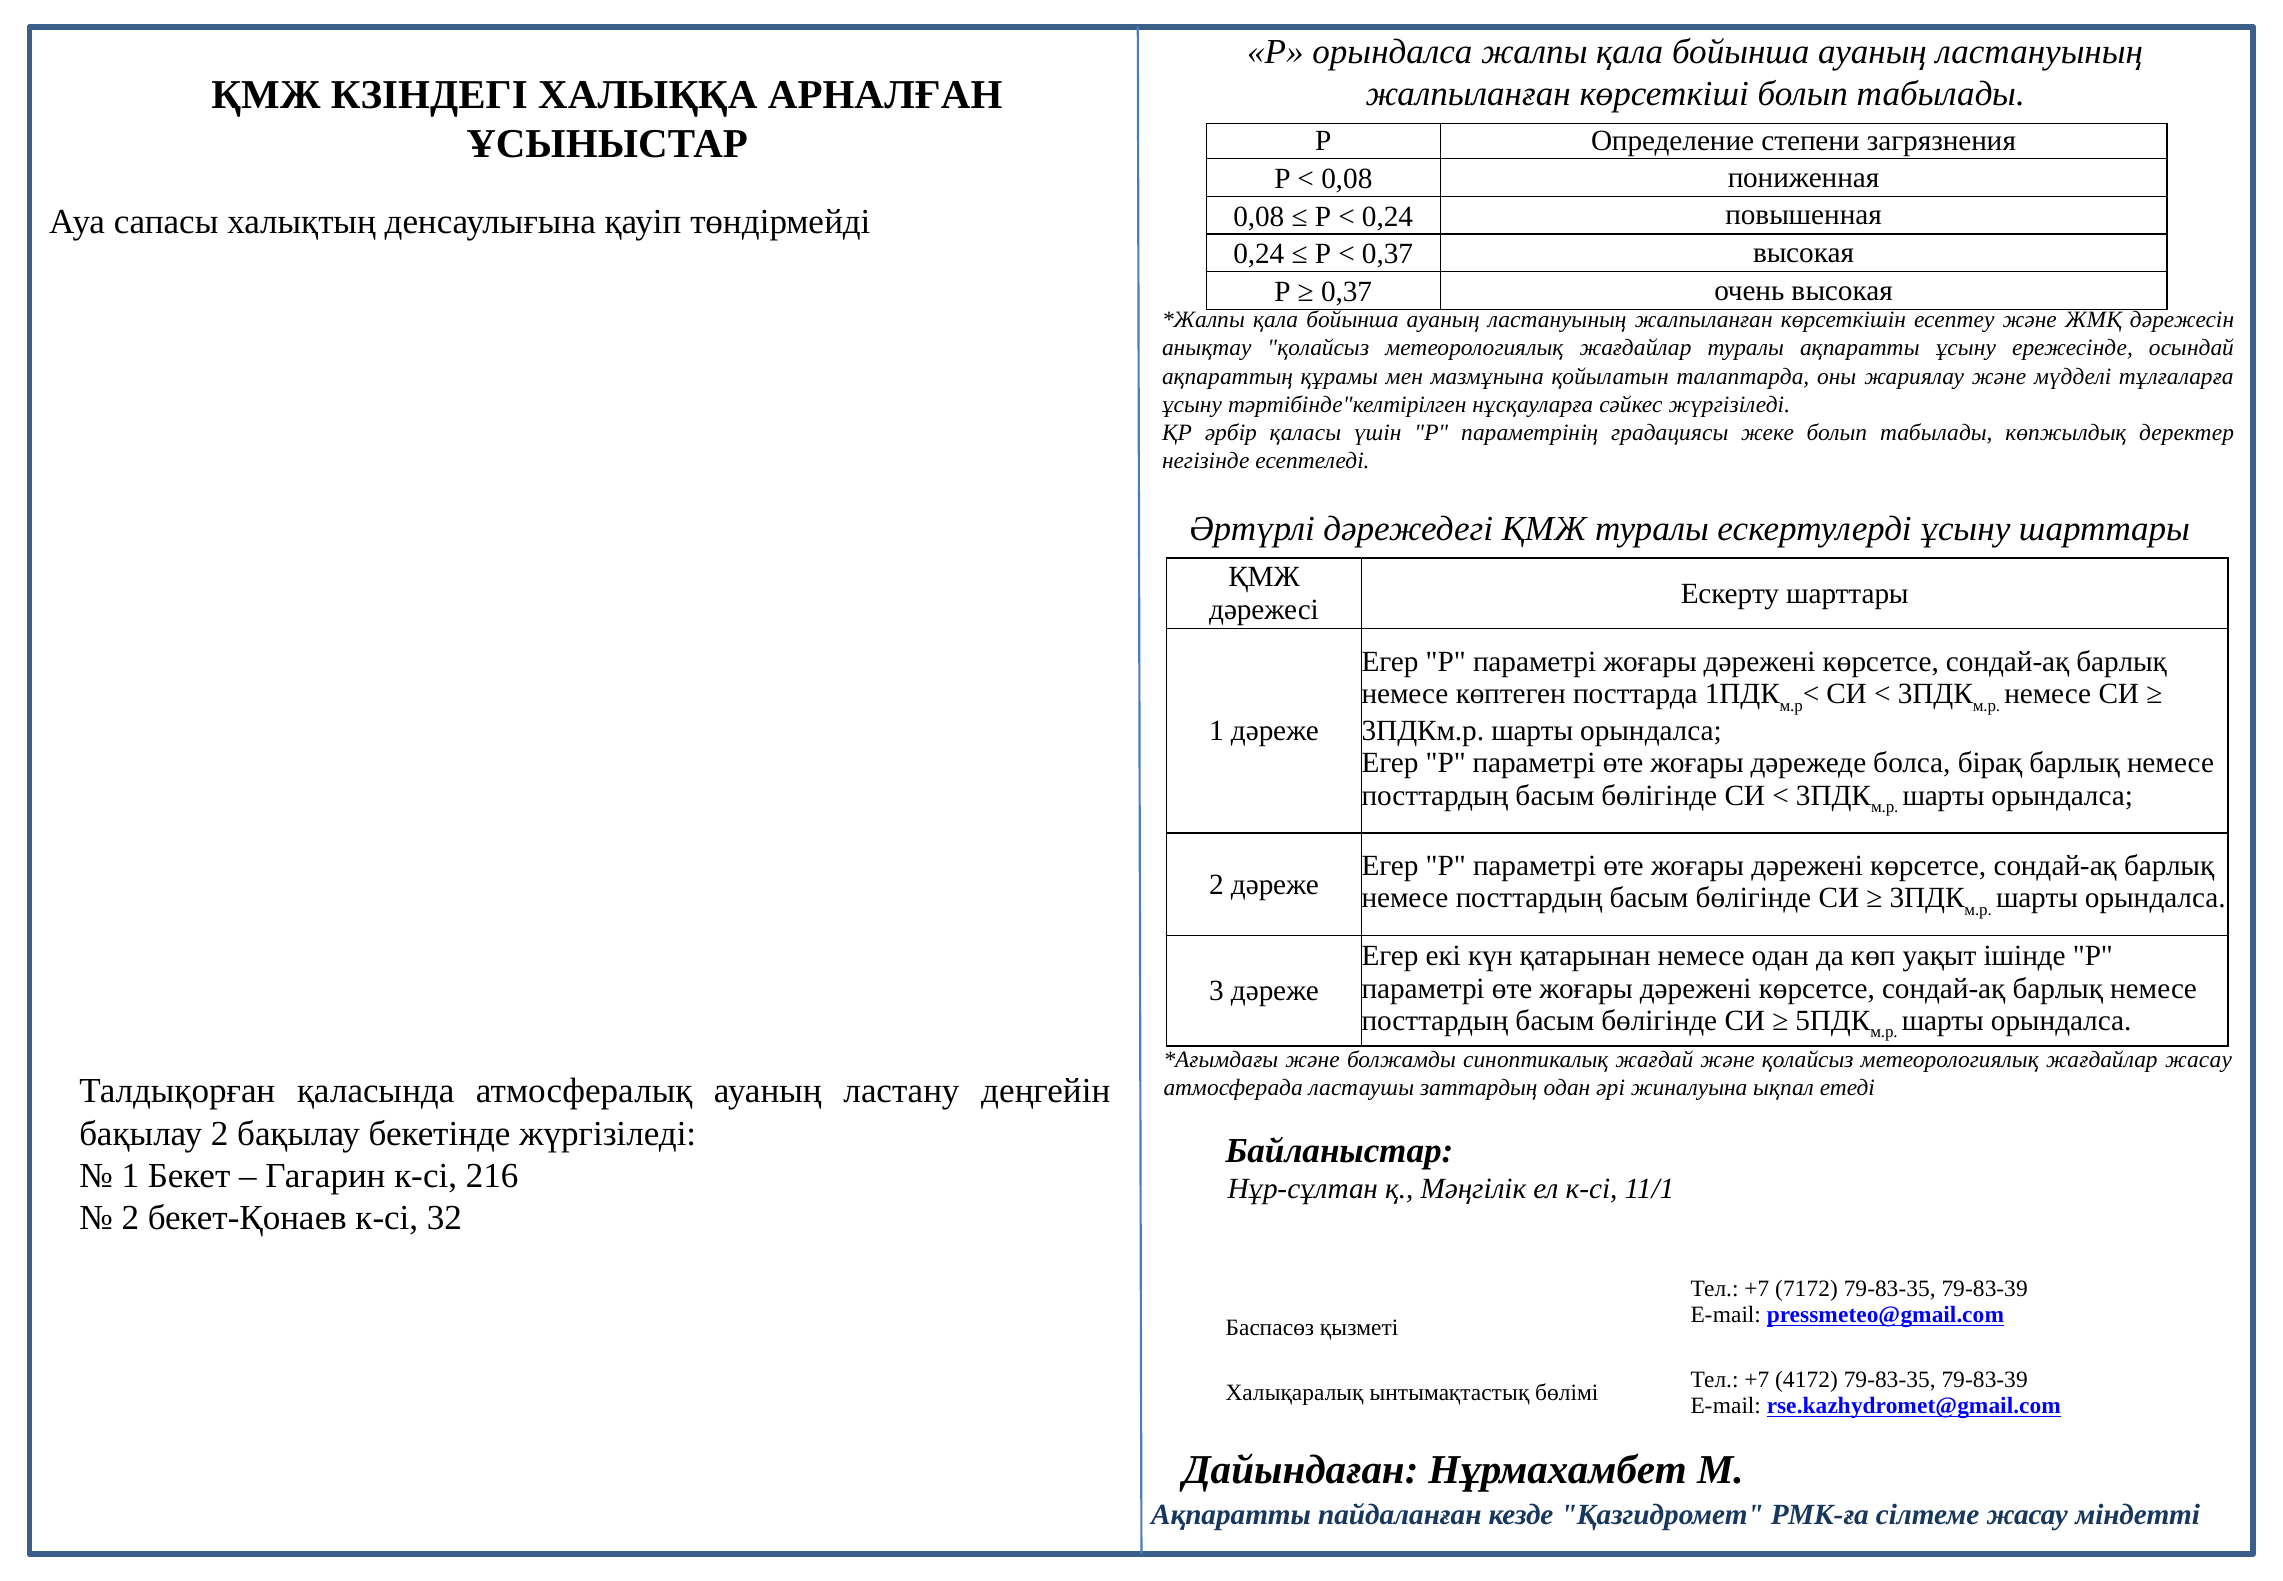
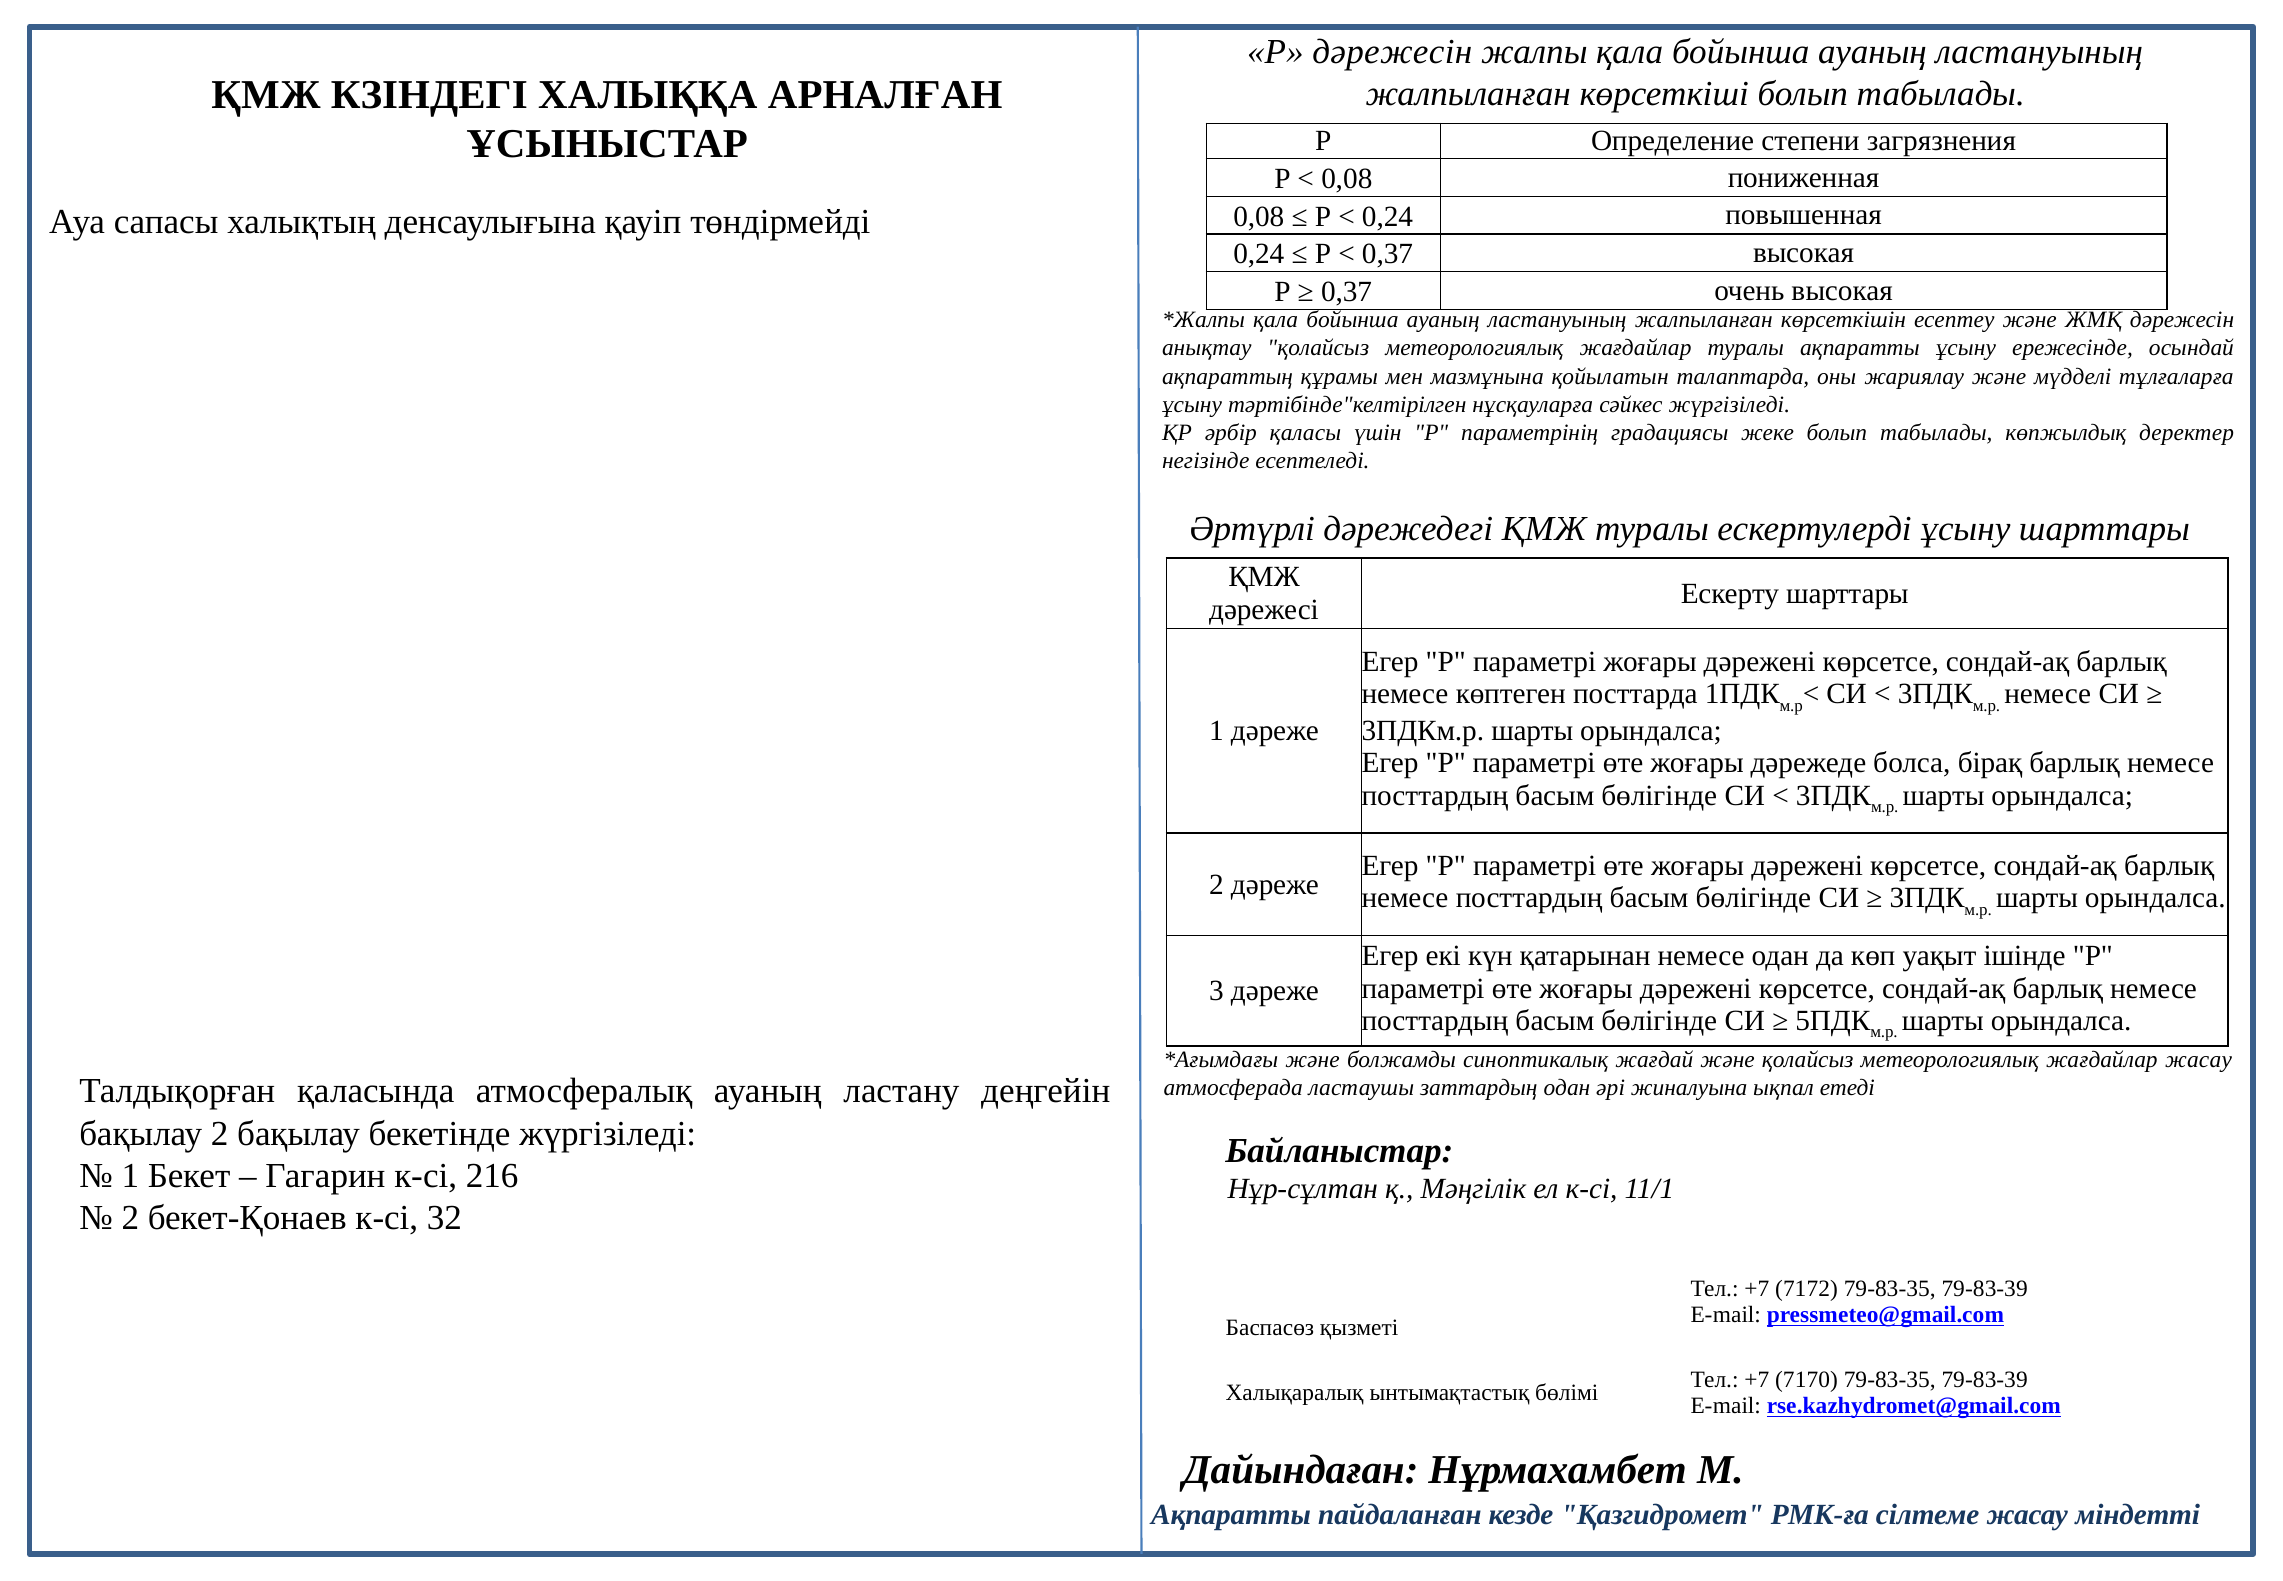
Р орындалса: орындалса -> дәрежесін (1392, 52)
4172: 4172 -> 7170 (1807, 1380)
